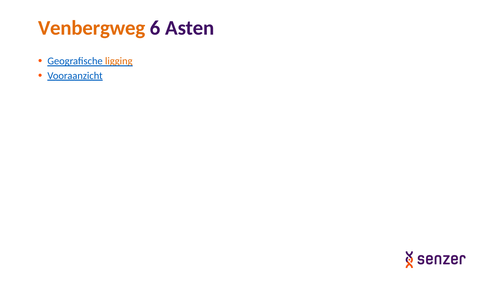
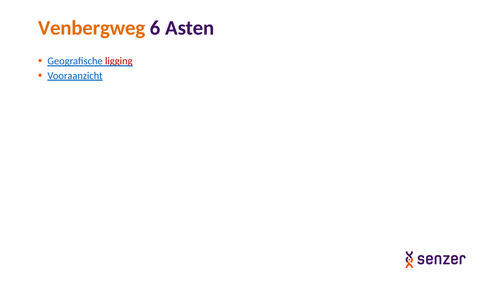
ligging colour: orange -> red (119, 61)
